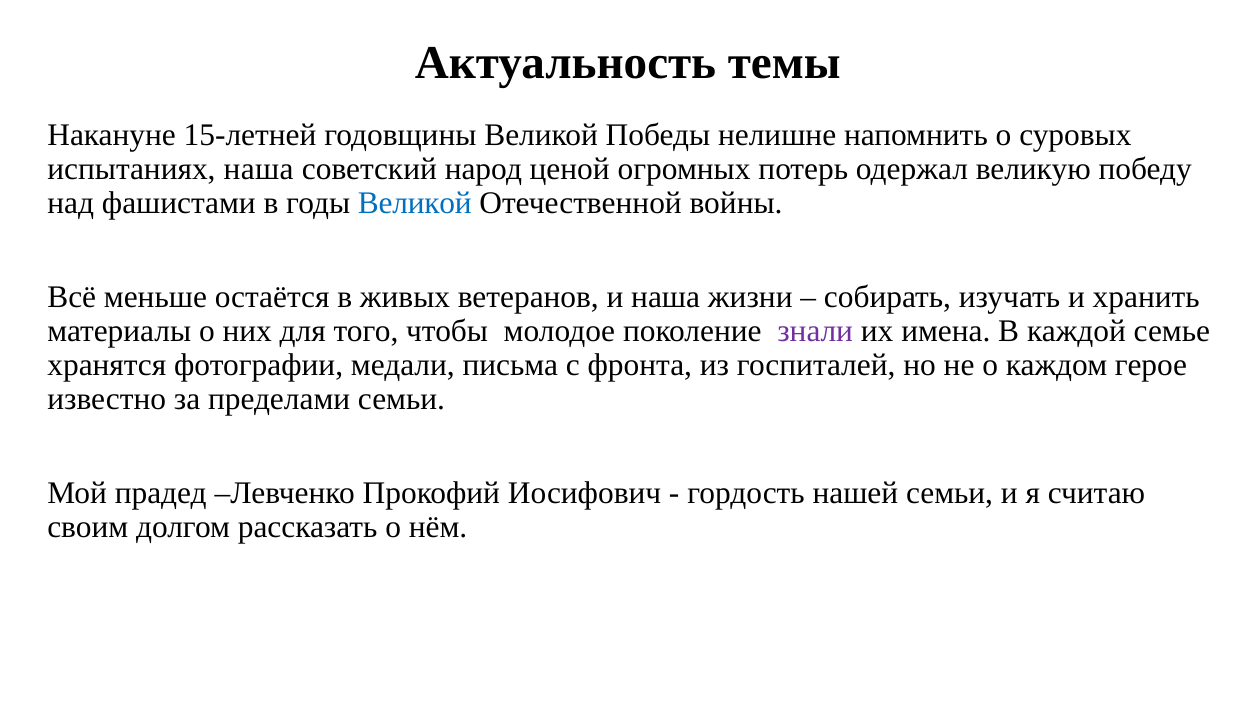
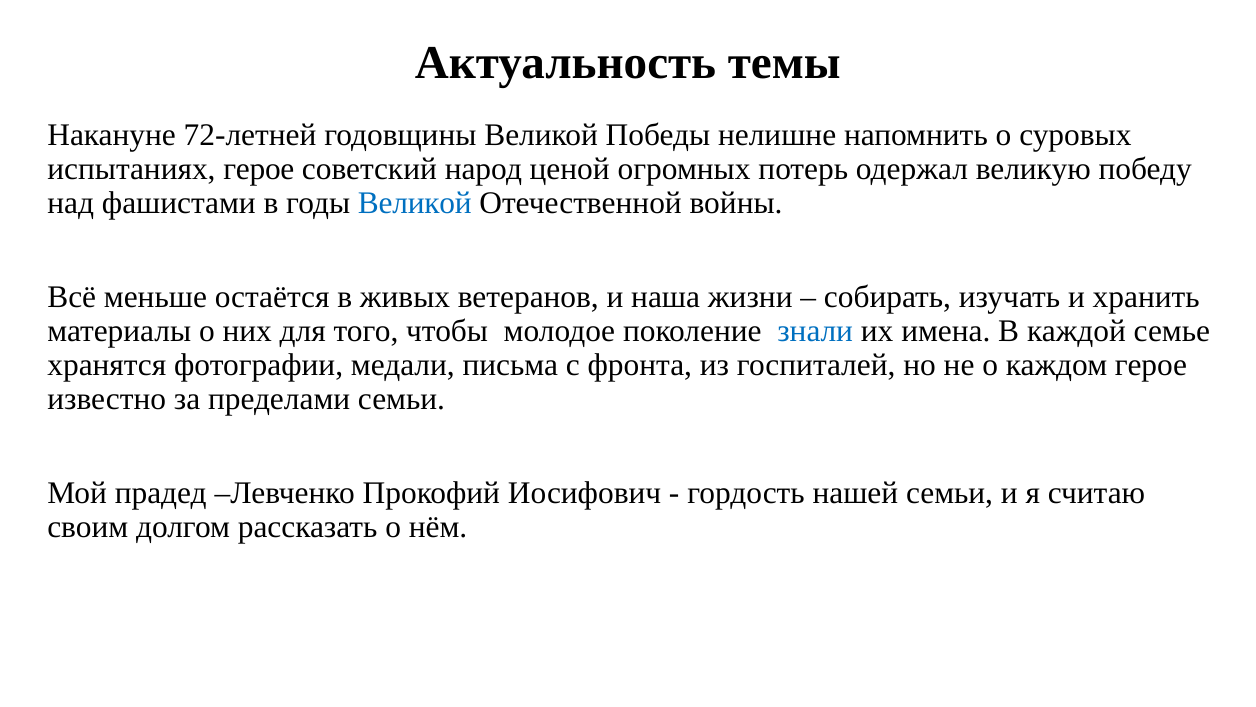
15-летней: 15-летней -> 72-летней (250, 135)
испытаниях наша: наша -> герое (259, 169)
знали colour: purple -> blue (815, 331)
